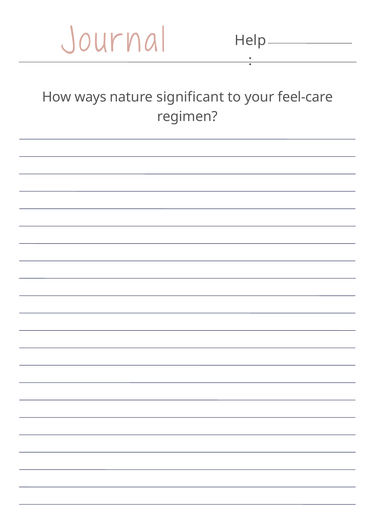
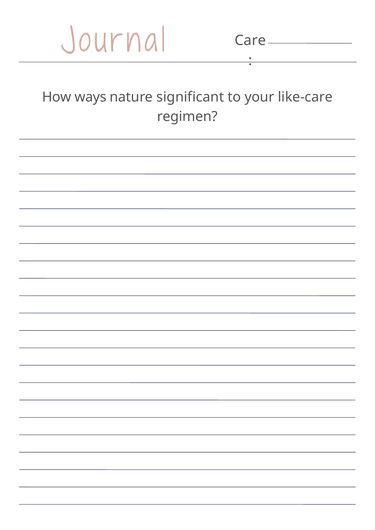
Help: Help -> Care (250, 40)
feel-care: feel-care -> like-care (305, 97)
